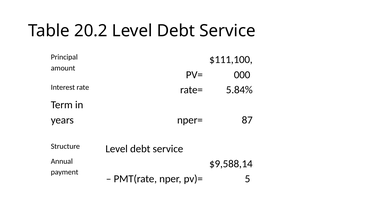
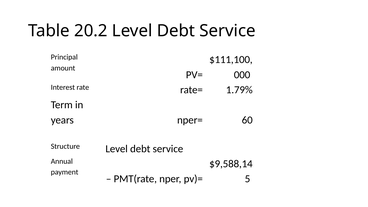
5.84%: 5.84% -> 1.79% (239, 90)
87: 87 -> 60 (247, 120)
